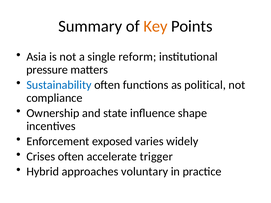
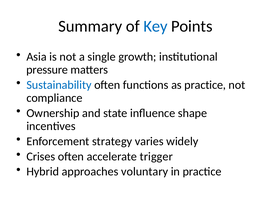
Key colour: orange -> blue (156, 26)
reform: reform -> growth (137, 57)
as political: political -> practice (205, 85)
exposed: exposed -> strategy (112, 141)
